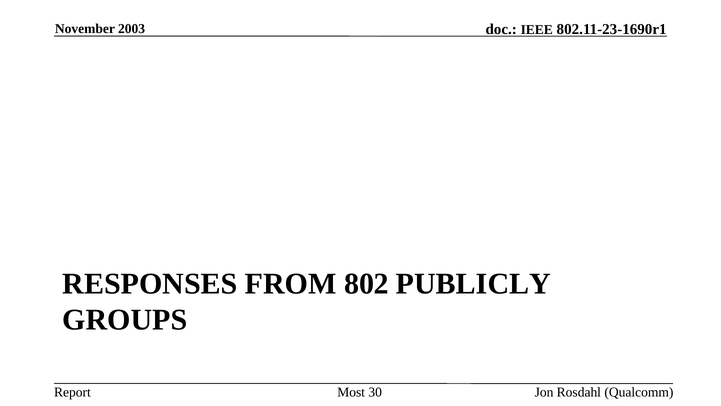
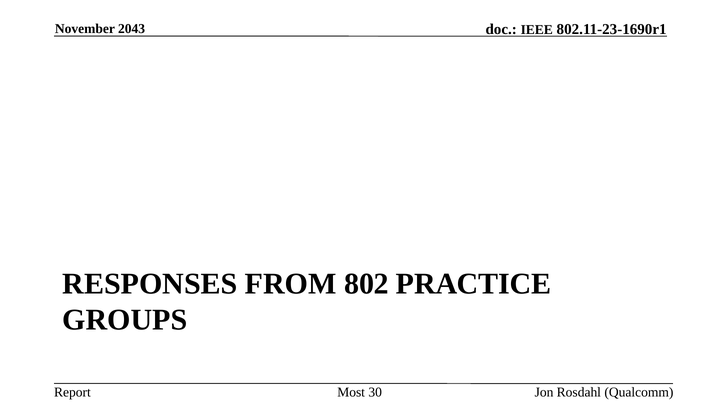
2003: 2003 -> 2043 (132, 29)
PUBLICLY: PUBLICLY -> PRACTICE (474, 283)
